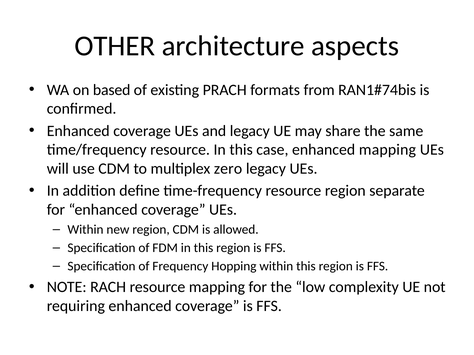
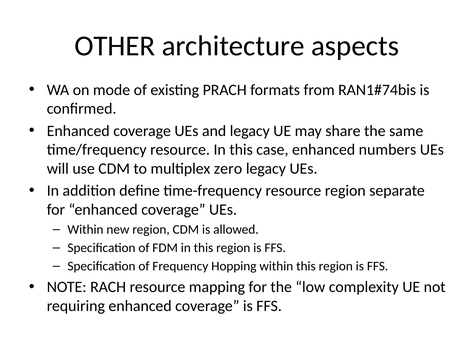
based: based -> mode (112, 90)
enhanced mapping: mapping -> numbers (387, 150)
